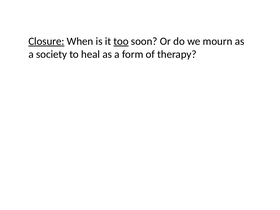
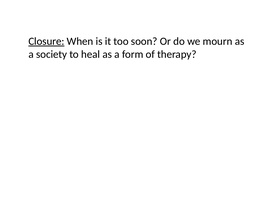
too underline: present -> none (121, 41)
